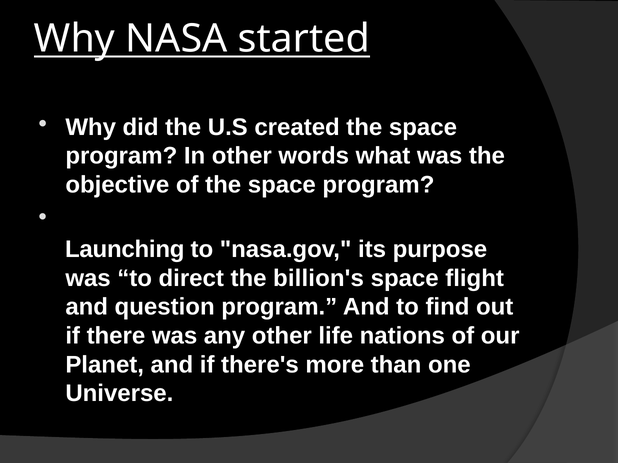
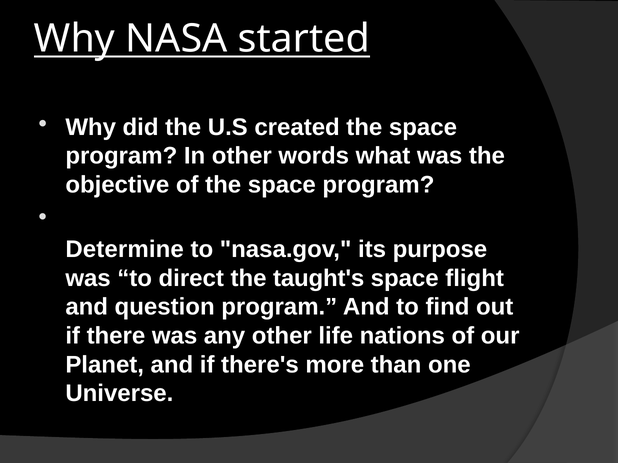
Launching: Launching -> Determine (125, 250)
billion's: billion's -> taught's (319, 278)
